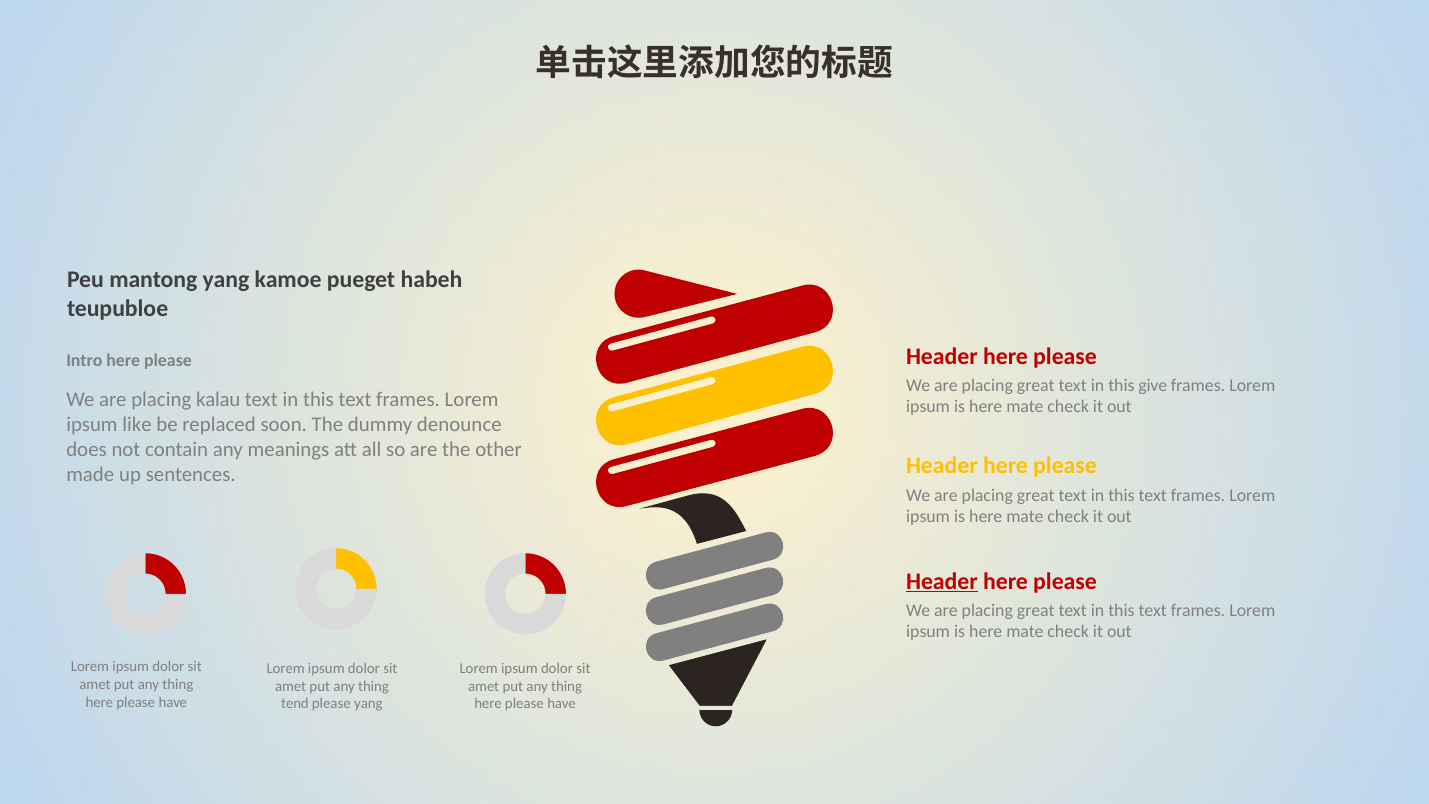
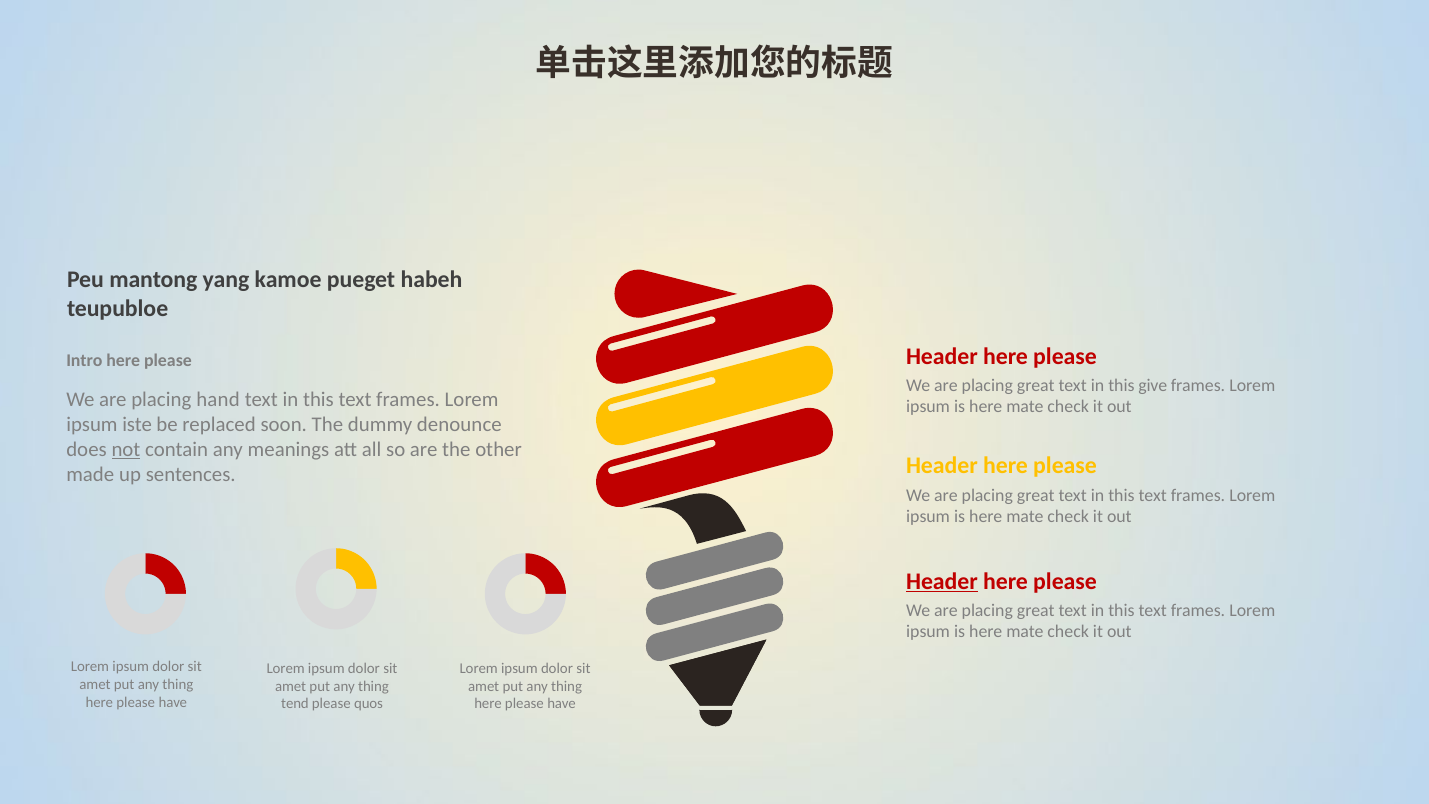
kalau: kalau -> hand (218, 399)
like: like -> iste (137, 424)
not underline: none -> present (126, 449)
please yang: yang -> quos (369, 704)
